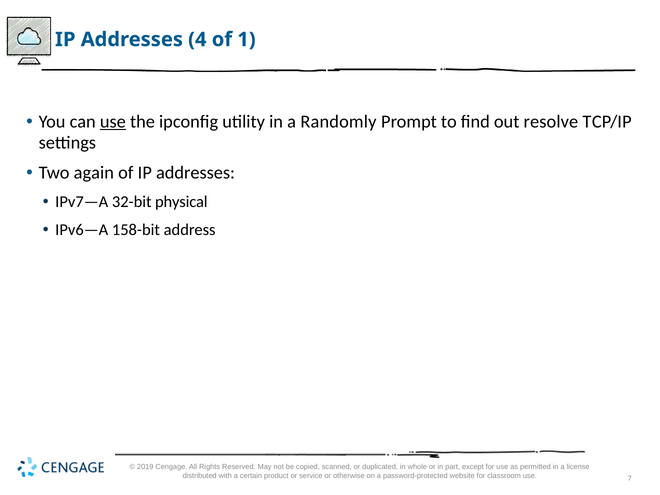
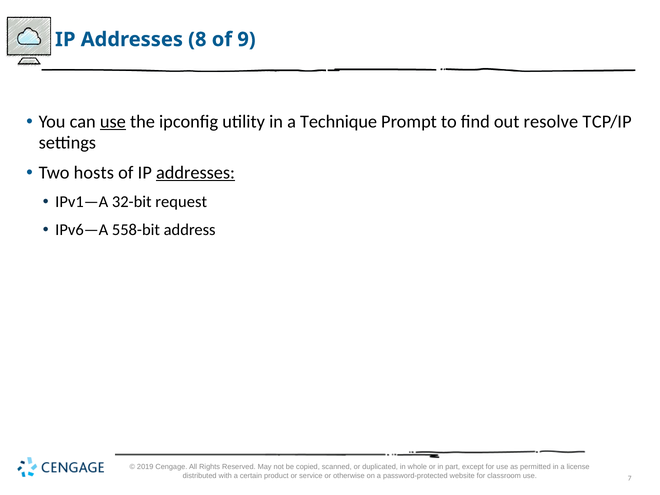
4: 4 -> 8 (197, 39)
1: 1 -> 9 (246, 39)
Randomly: Randomly -> Technique (339, 122)
again: again -> hosts (94, 173)
addresses underline: none -> present (196, 173)
7—A: 7—A -> 1—A (92, 202)
physical: physical -> request (181, 202)
158-bit: 158-bit -> 558-bit (136, 230)
